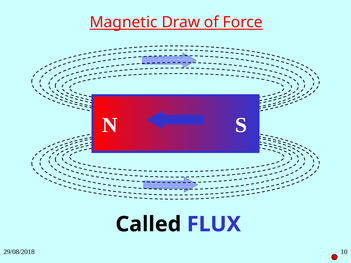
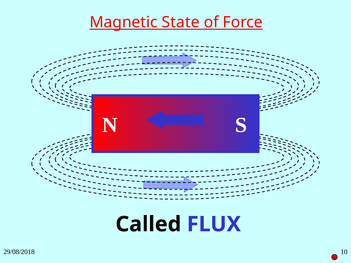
Draw: Draw -> State (181, 22)
